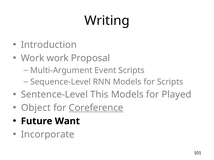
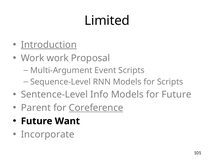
Writing: Writing -> Limited (107, 21)
Introduction underline: none -> present (49, 45)
This: This -> Info (99, 95)
for Played: Played -> Future (177, 95)
Object: Object -> Parent (36, 108)
